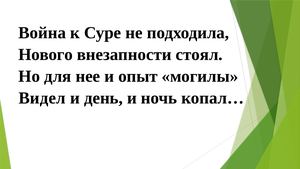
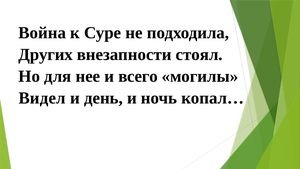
Нового: Нового -> Других (46, 55)
опыт: опыт -> всего (138, 76)
